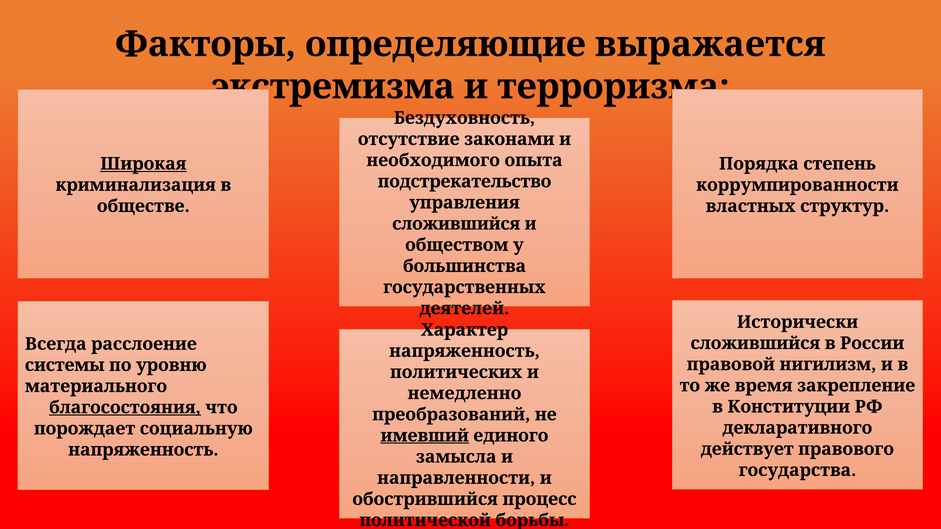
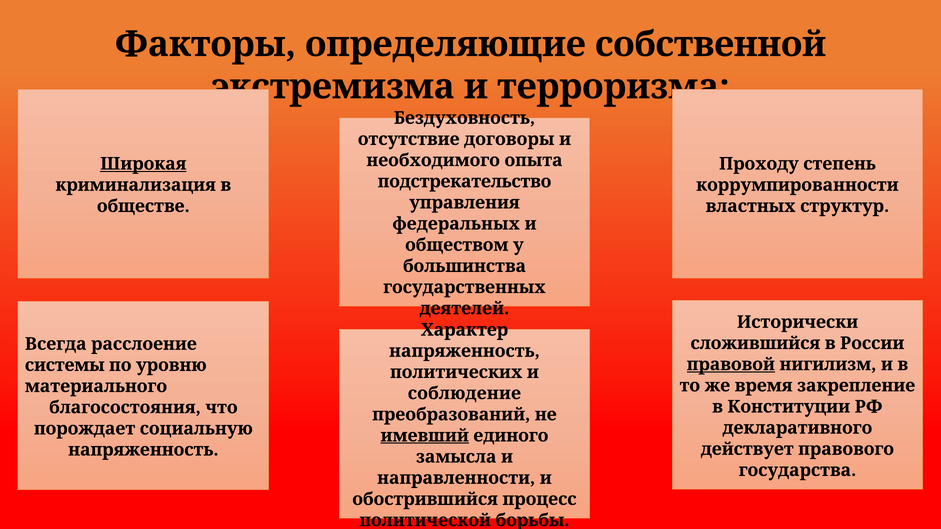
выражается: выражается -> собственной (711, 44)
законами: законами -> договоры (509, 139)
Порядка: Порядка -> Проходу (759, 164)
сложившийся: сложившийся -> федеральных (456, 224)
правовой underline: none -> present (731, 365)
немедленно: немедленно -> соблюдение (464, 394)
благосостояния underline: present -> none (125, 408)
